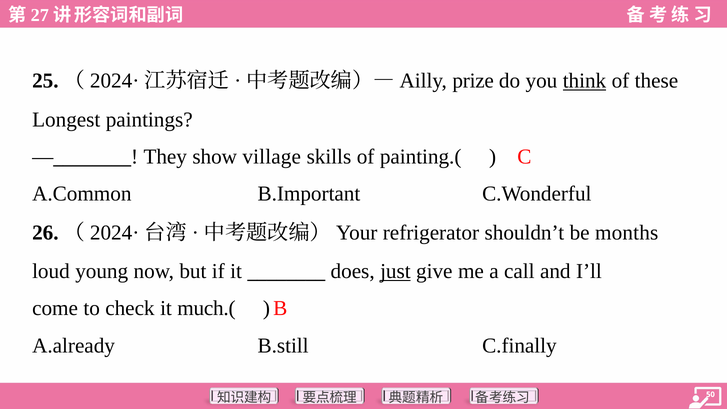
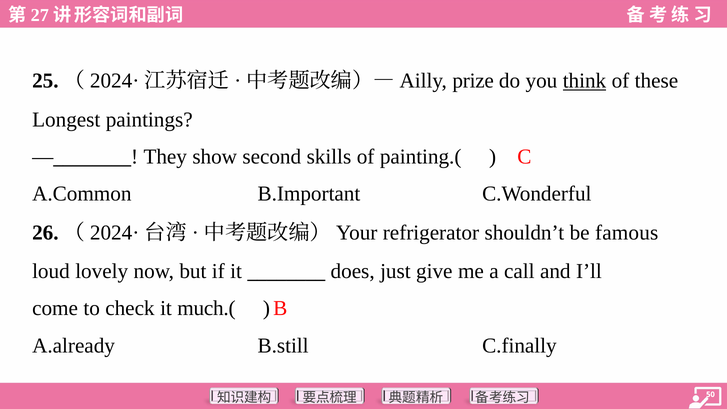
village: village -> second (272, 157)
months: months -> famous (627, 233)
young: young -> lovely (102, 271)
just underline: present -> none (395, 271)
